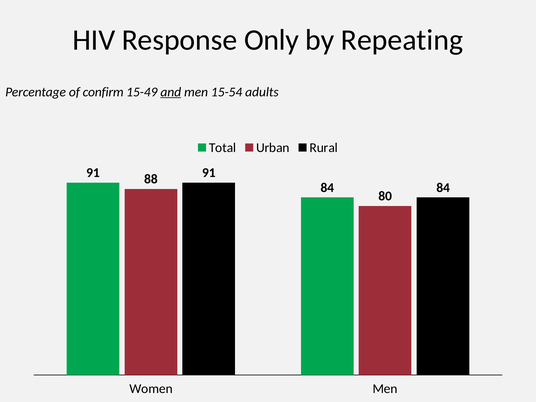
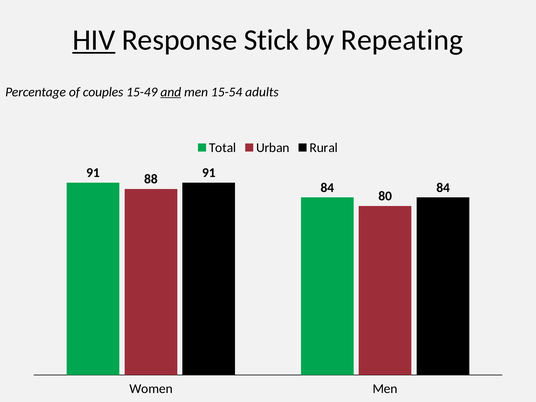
HIV underline: none -> present (94, 40)
Only: Only -> Stick (271, 40)
confirm: confirm -> couples (103, 92)
